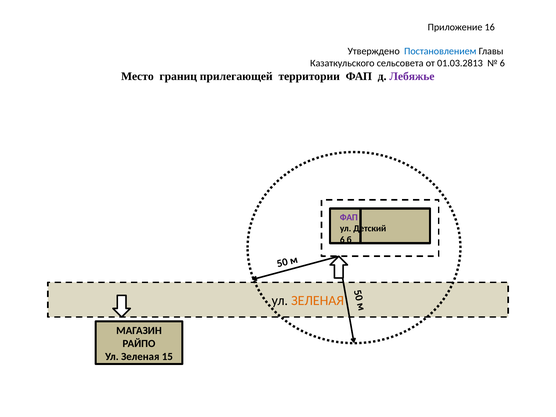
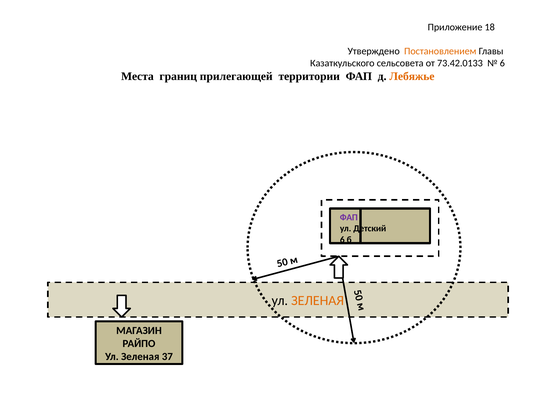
16: 16 -> 18 (490, 27)
Постановлением colour: blue -> orange (440, 51)
01.03.2813: 01.03.2813 -> 73.42.0133 (460, 63)
Место: Место -> Места (137, 76)
Лебяжье colour: purple -> orange (412, 76)
15: 15 -> 37 (167, 356)
